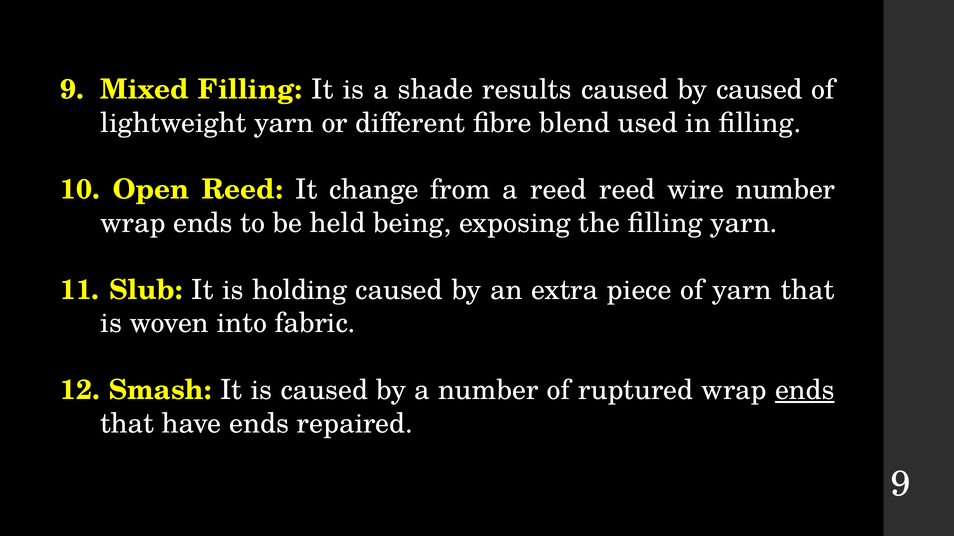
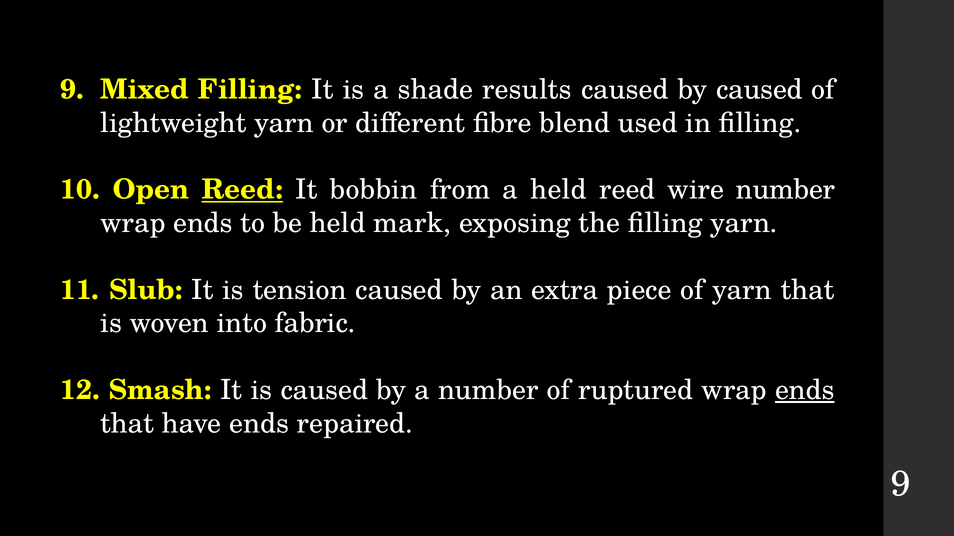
Reed underline: none -> present (242, 190)
change: change -> bobbin (374, 190)
a reed: reed -> held (559, 190)
being: being -> mark (412, 223)
holding: holding -> tension (300, 290)
